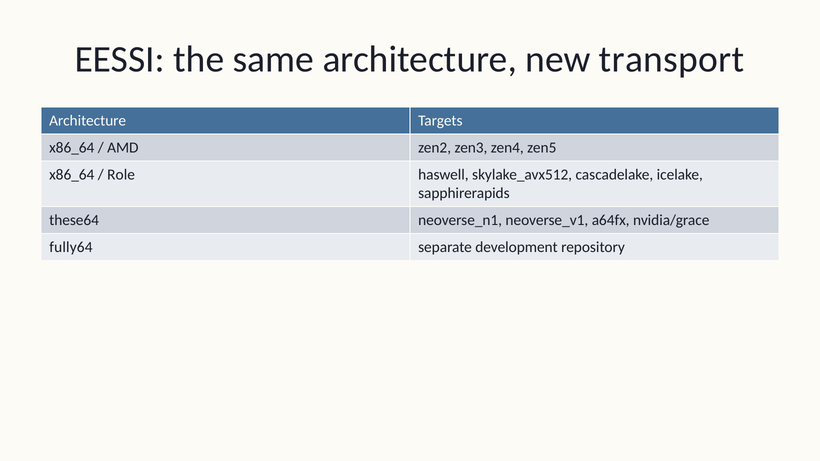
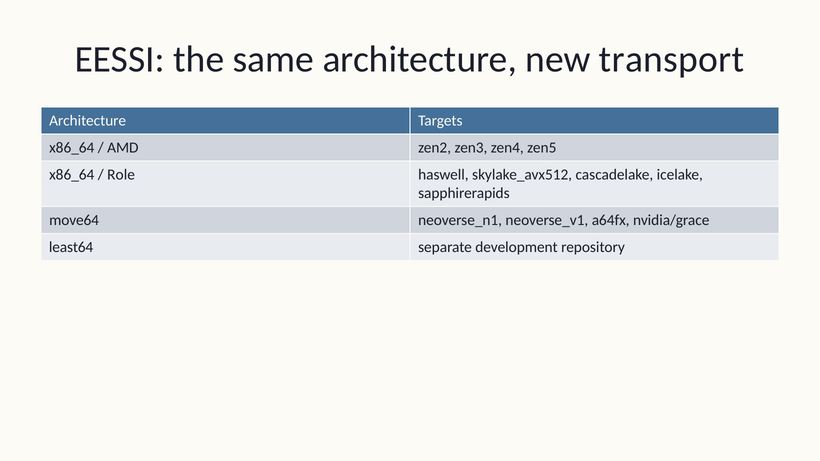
these64: these64 -> move64 (74, 220)
fully64: fully64 -> least64 (71, 247)
